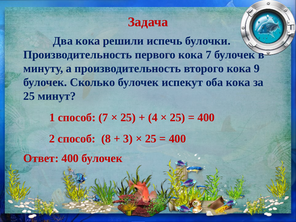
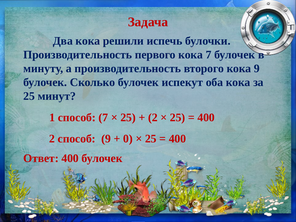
4: 4 -> 2 (153, 117)
способ 8: 8 -> 9 (106, 139)
3: 3 -> 0 (128, 139)
